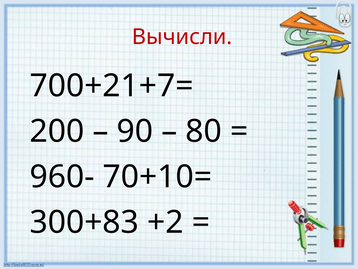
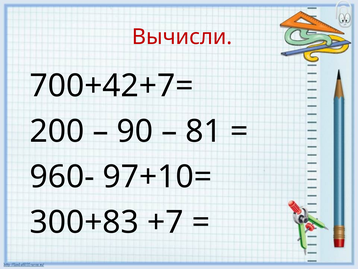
700+21+7=: 700+21+7= -> 700+42+7= (112, 86)
80: 80 -> 81 (204, 131)
70+10=: 70+10= -> 97+10= (157, 176)
+2: +2 -> +7 (165, 222)
